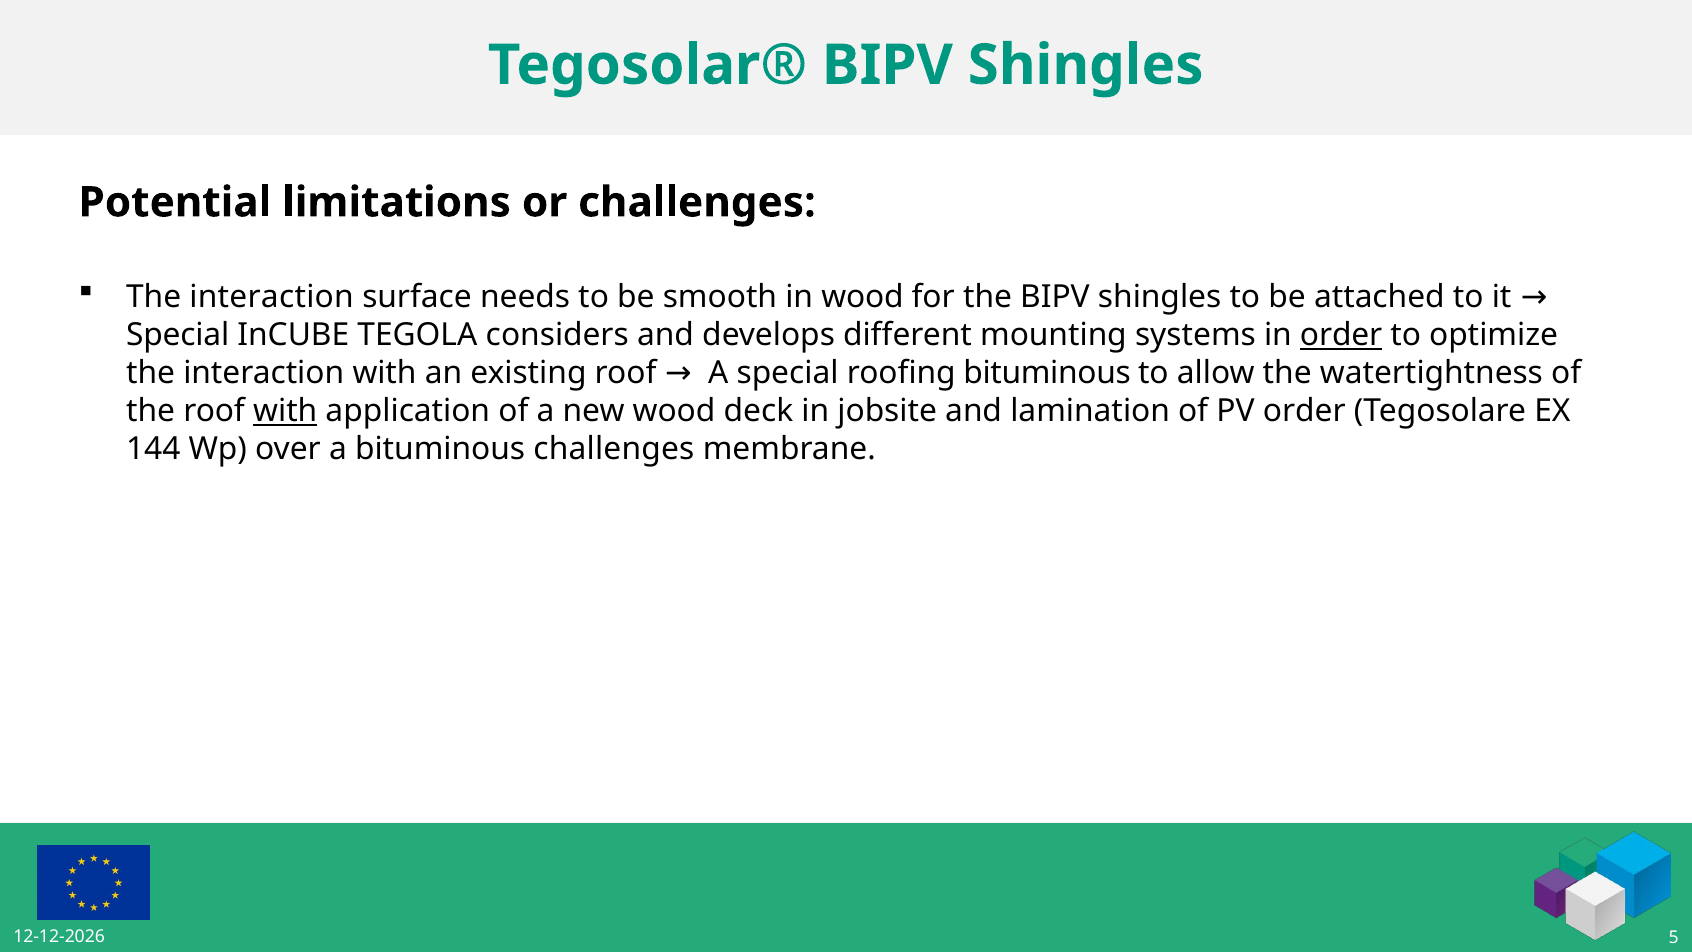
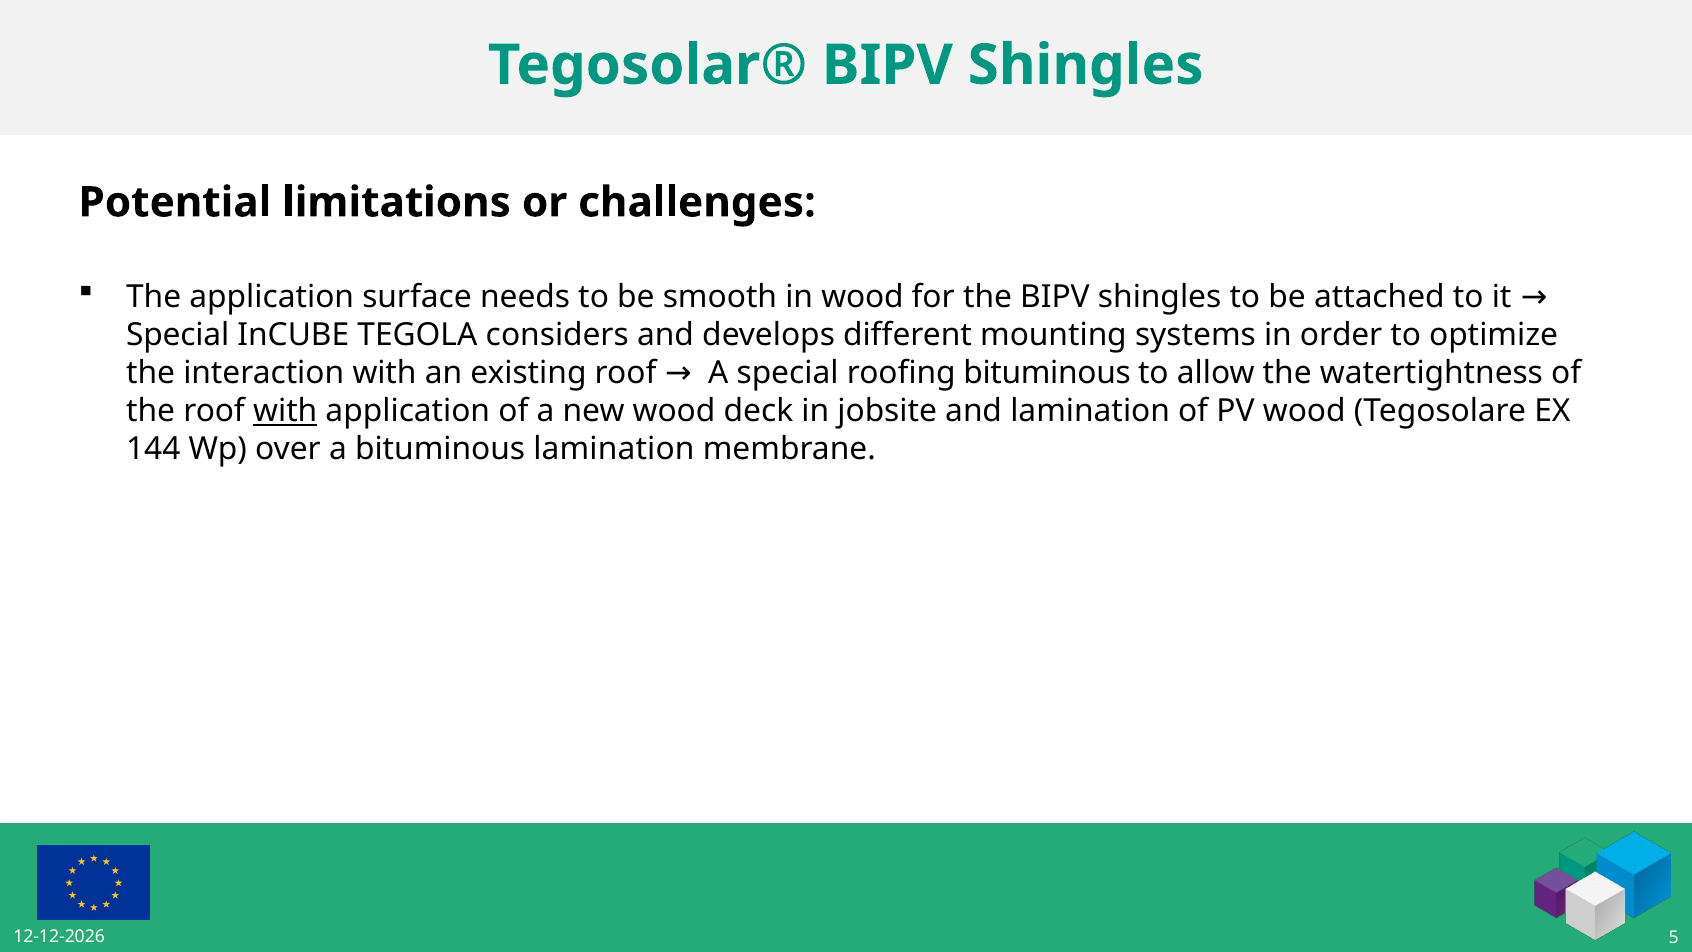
interaction: interaction -> application (272, 297)
order underline: present -> none (1341, 335)
PV order: order -> wood (1304, 411)
bituminous challenges: challenges -> lamination (614, 449)
